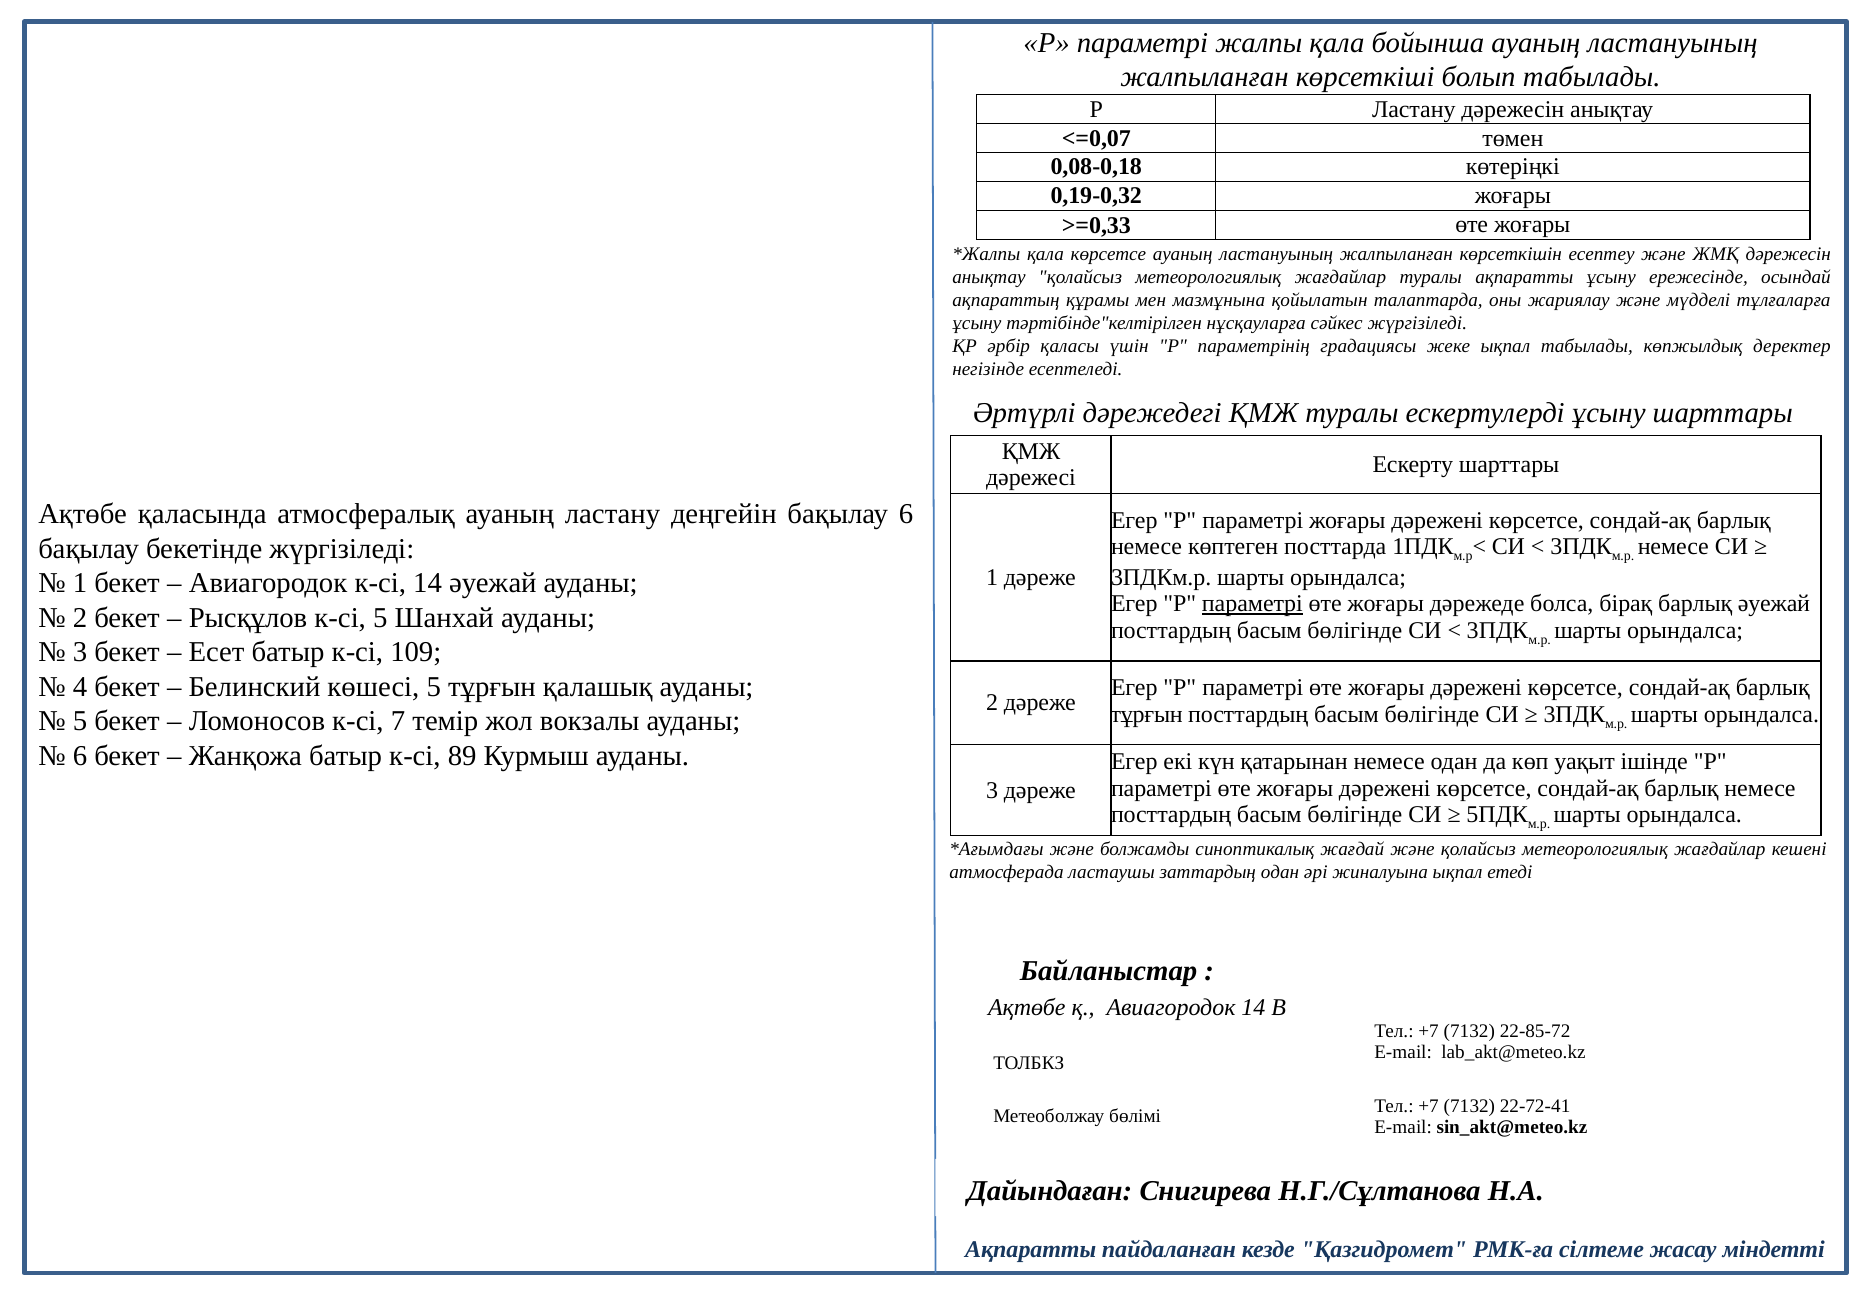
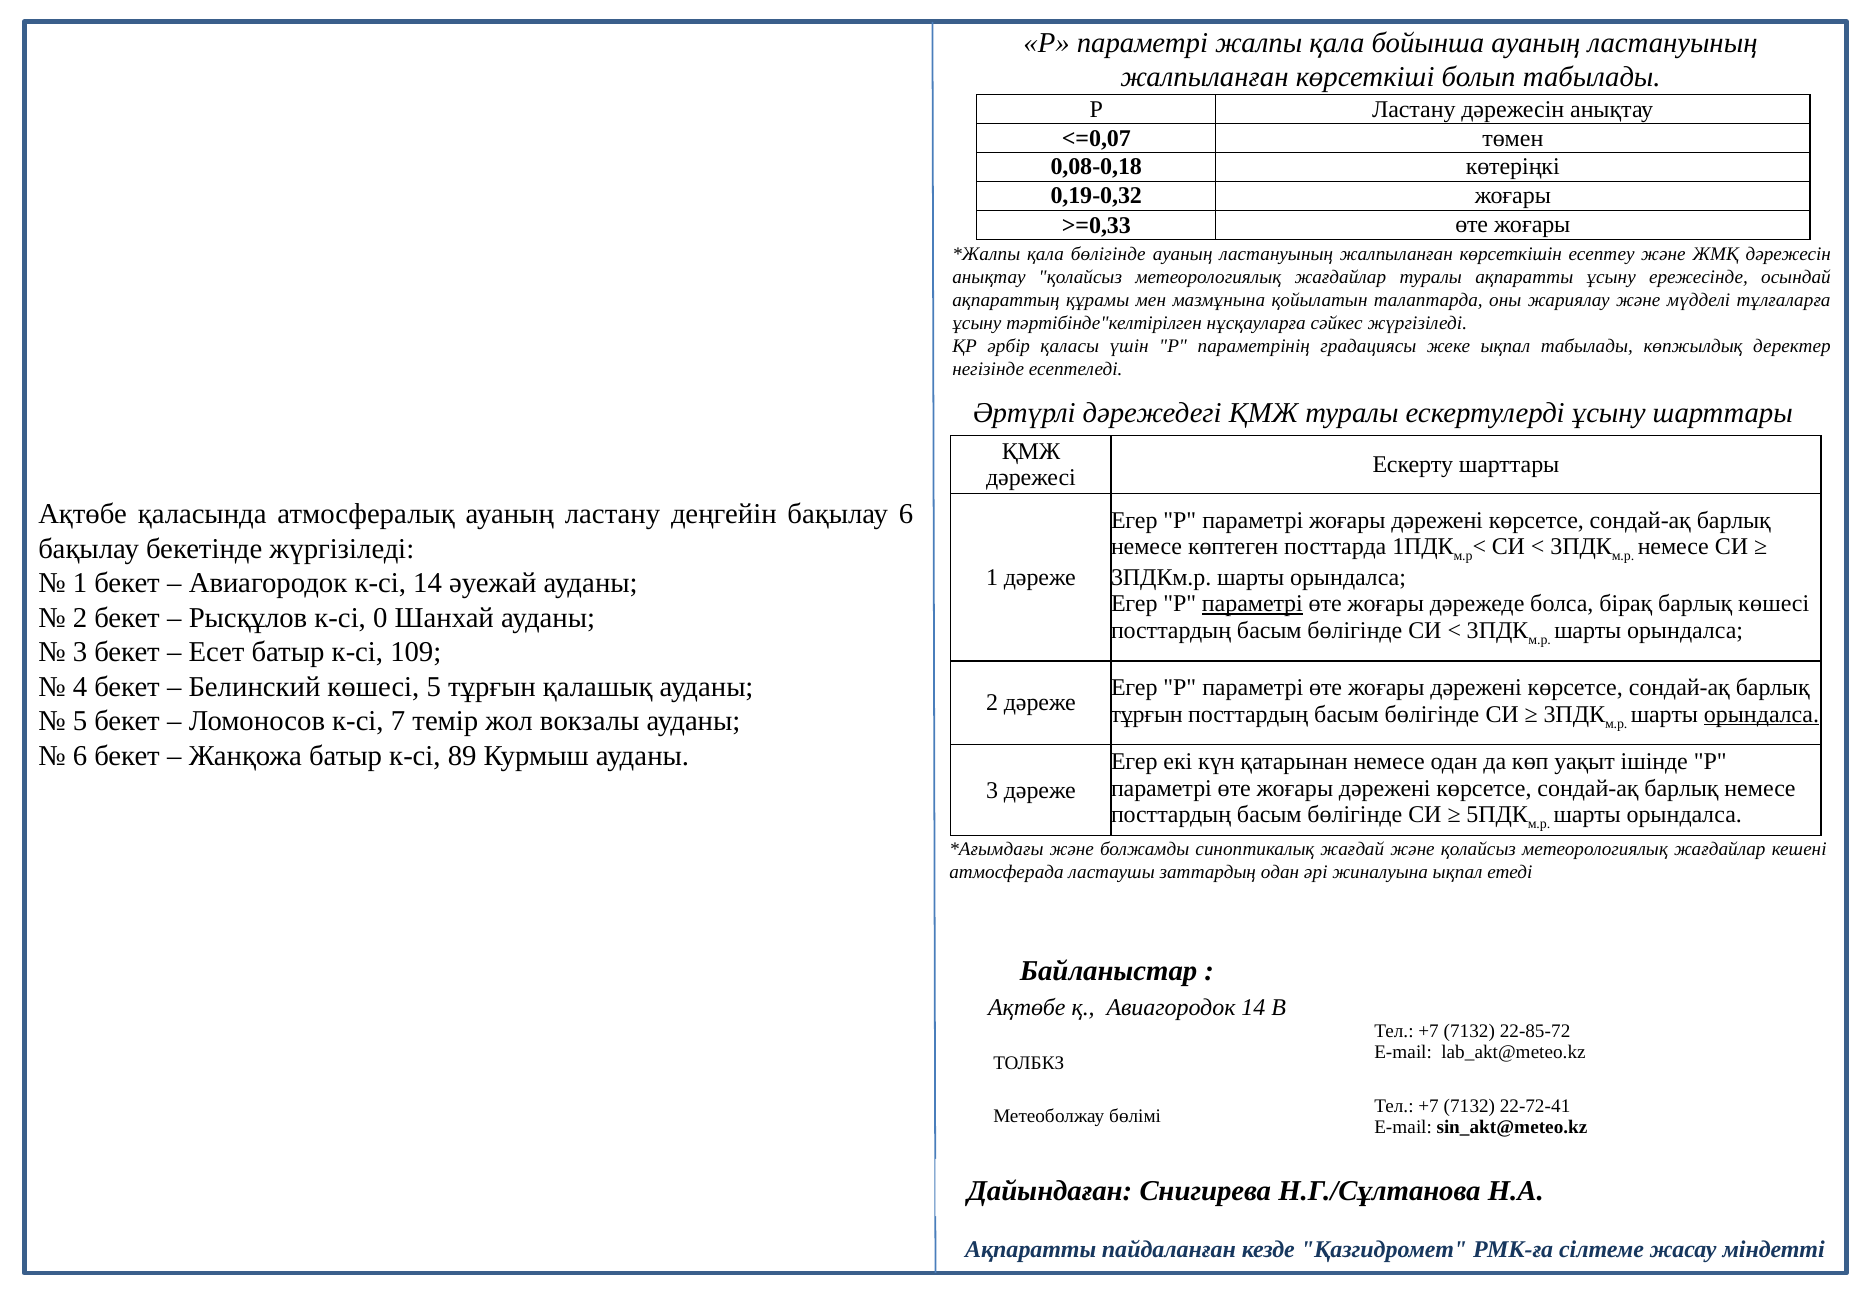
қала көрсетсе: көрсетсе -> бөлігінде (1108, 254)
барлық әуежай: әуежай -> көшесі (1774, 604)
к-сі 5: 5 -> 0 (380, 618)
орындалса underline: none -> present (1761, 714)
